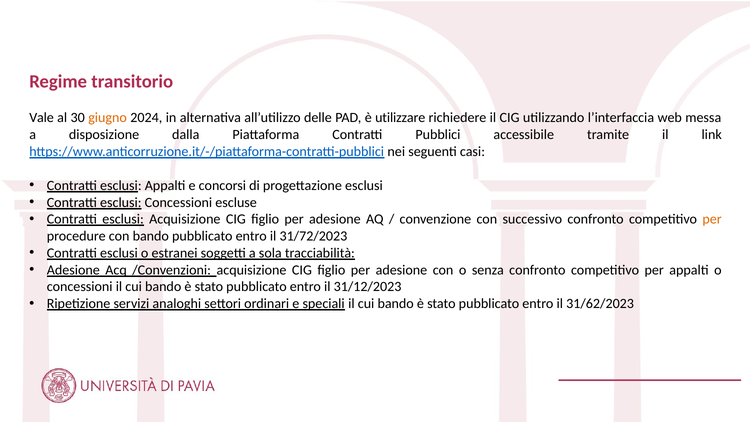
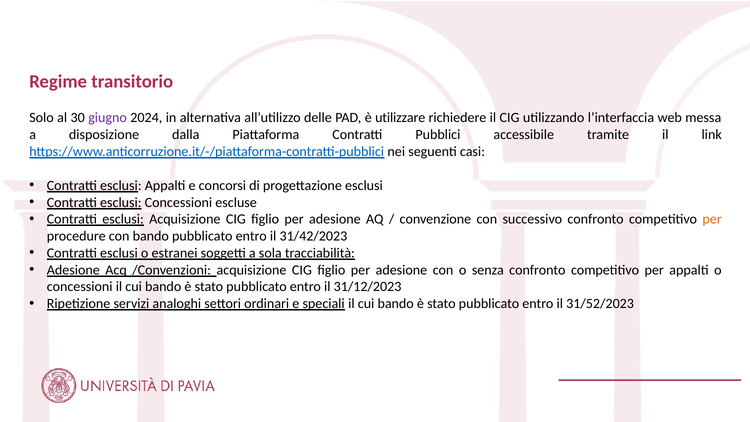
Vale: Vale -> Solo (41, 118)
giugno colour: orange -> purple (108, 118)
31/72/2023: 31/72/2023 -> 31/42/2023 (313, 236)
31/62/2023: 31/62/2023 -> 31/52/2023 (600, 304)
